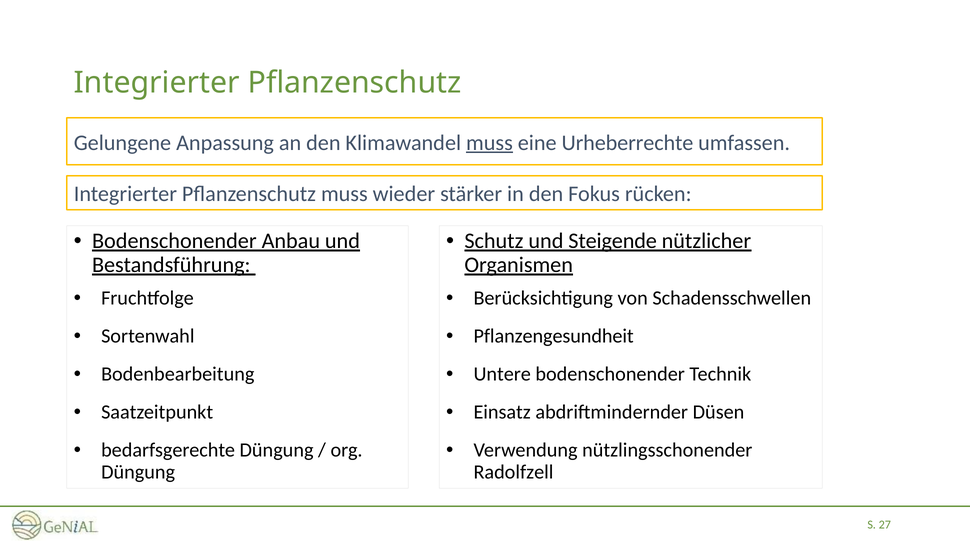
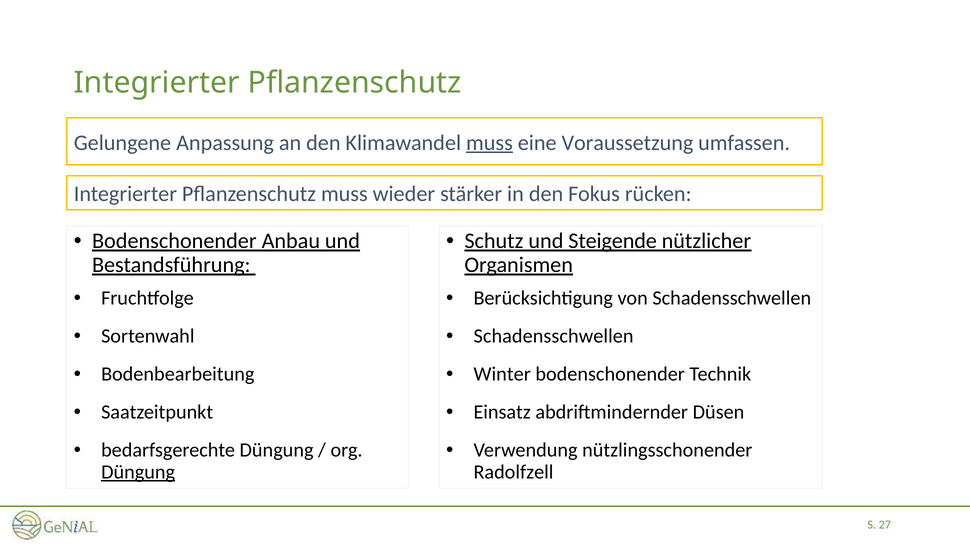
Urheberrechte: Urheberrechte -> Voraussetzung (627, 143)
Pflanzengesundheit: Pflanzengesundheit -> Schadensschwellen (554, 336)
Untere: Untere -> Winter (502, 374)
Düngung underline: none -> present (138, 472)
